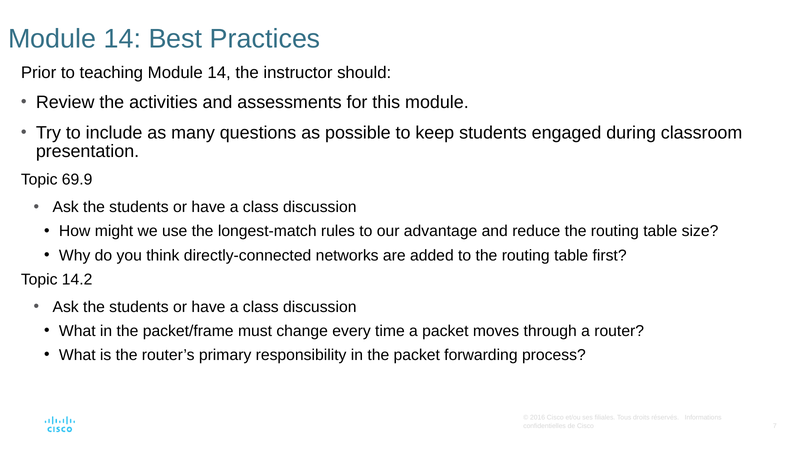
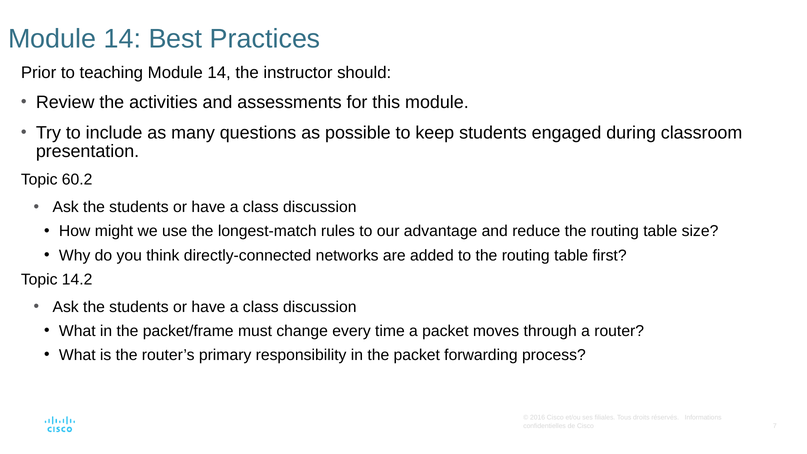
69.9: 69.9 -> 60.2 (77, 180)
